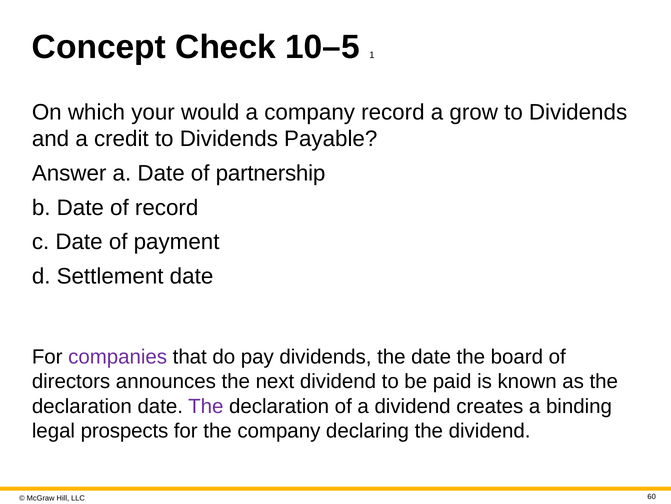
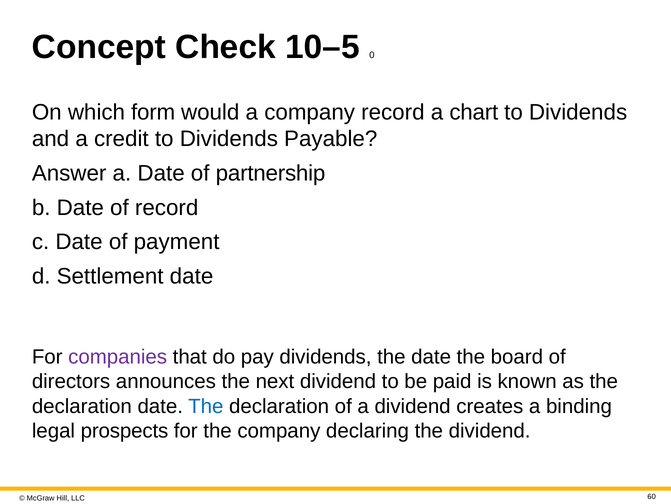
1: 1 -> 0 (372, 55)
your: your -> form (153, 112)
grow: grow -> chart (474, 112)
The colour: purple -> blue (206, 406)
